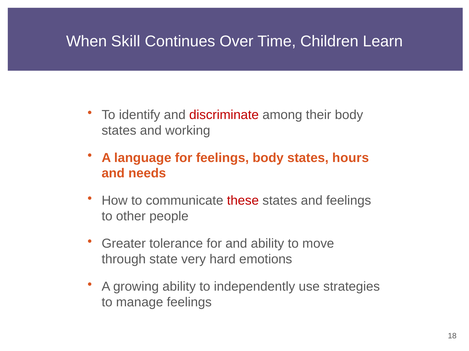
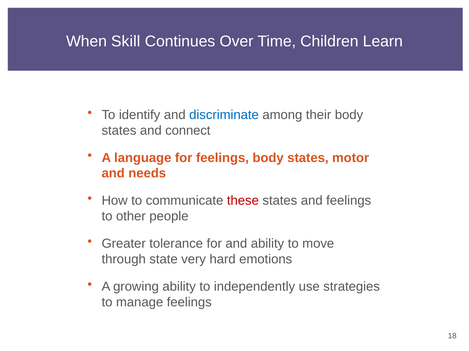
discriminate colour: red -> blue (224, 115)
working: working -> connect (188, 131)
hours: hours -> motor (351, 158)
